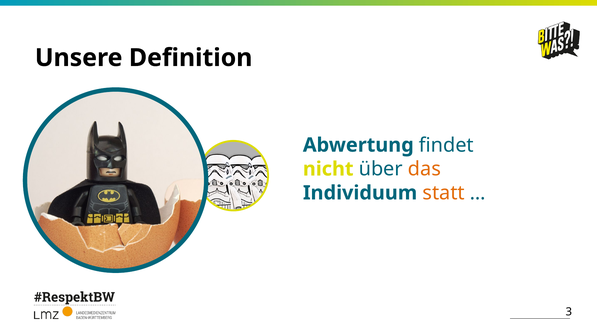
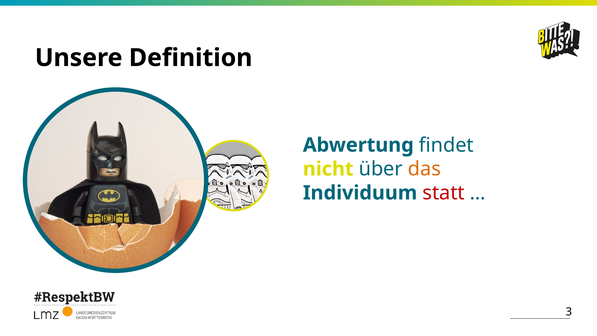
statt colour: orange -> red (444, 193)
